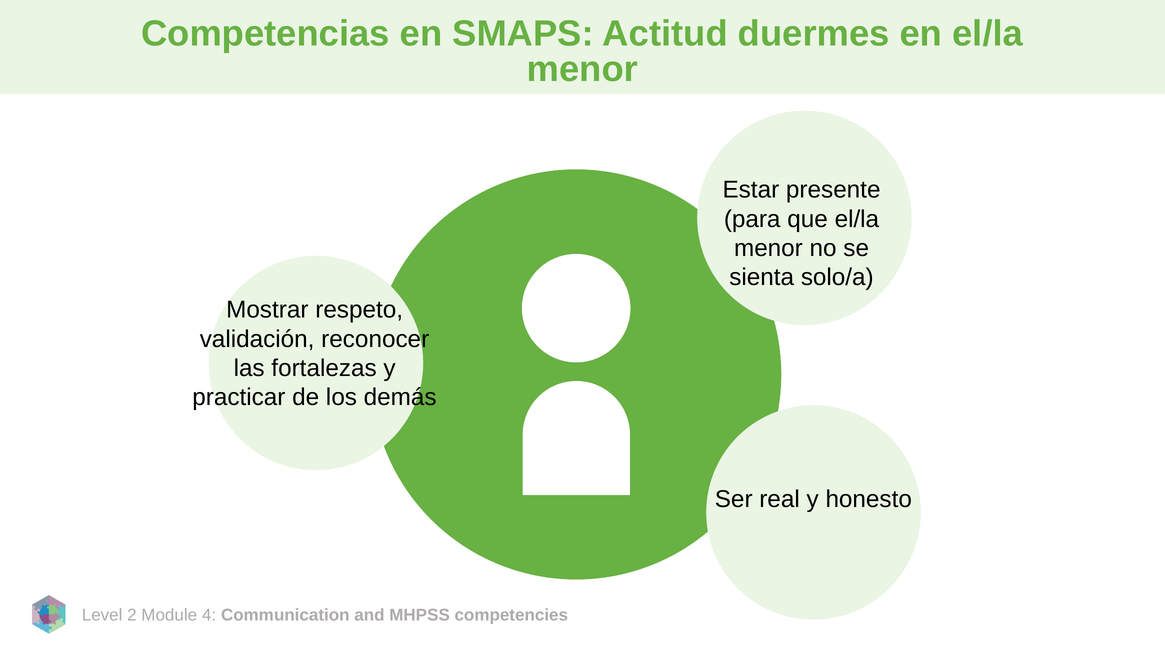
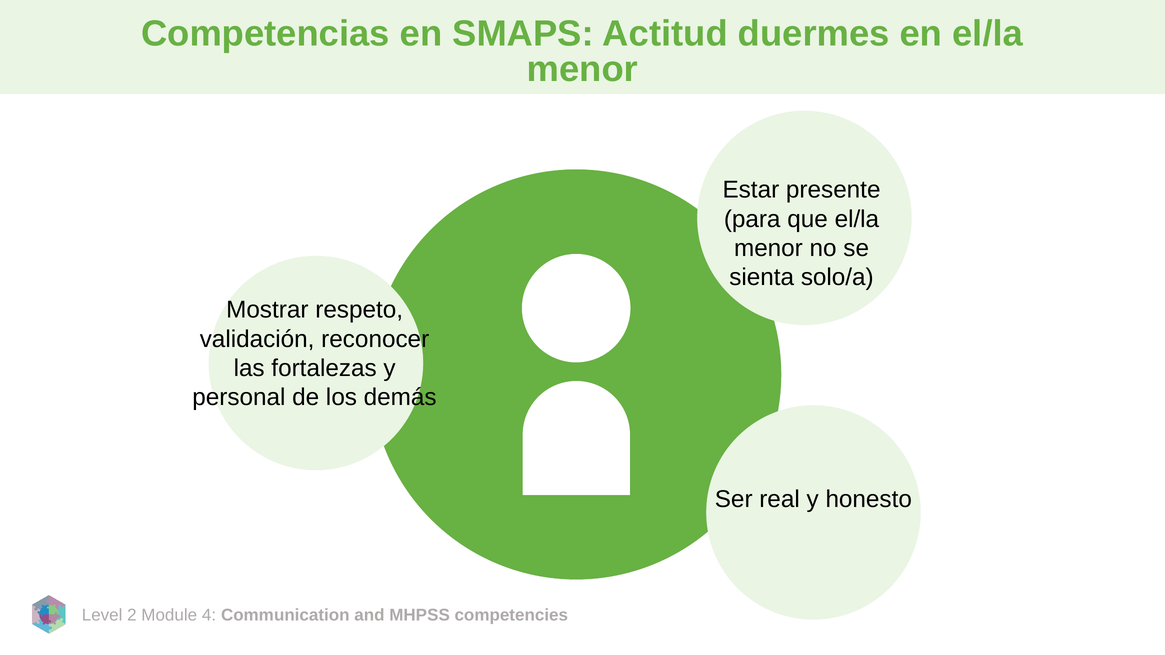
practicar: practicar -> personal (239, 398)
